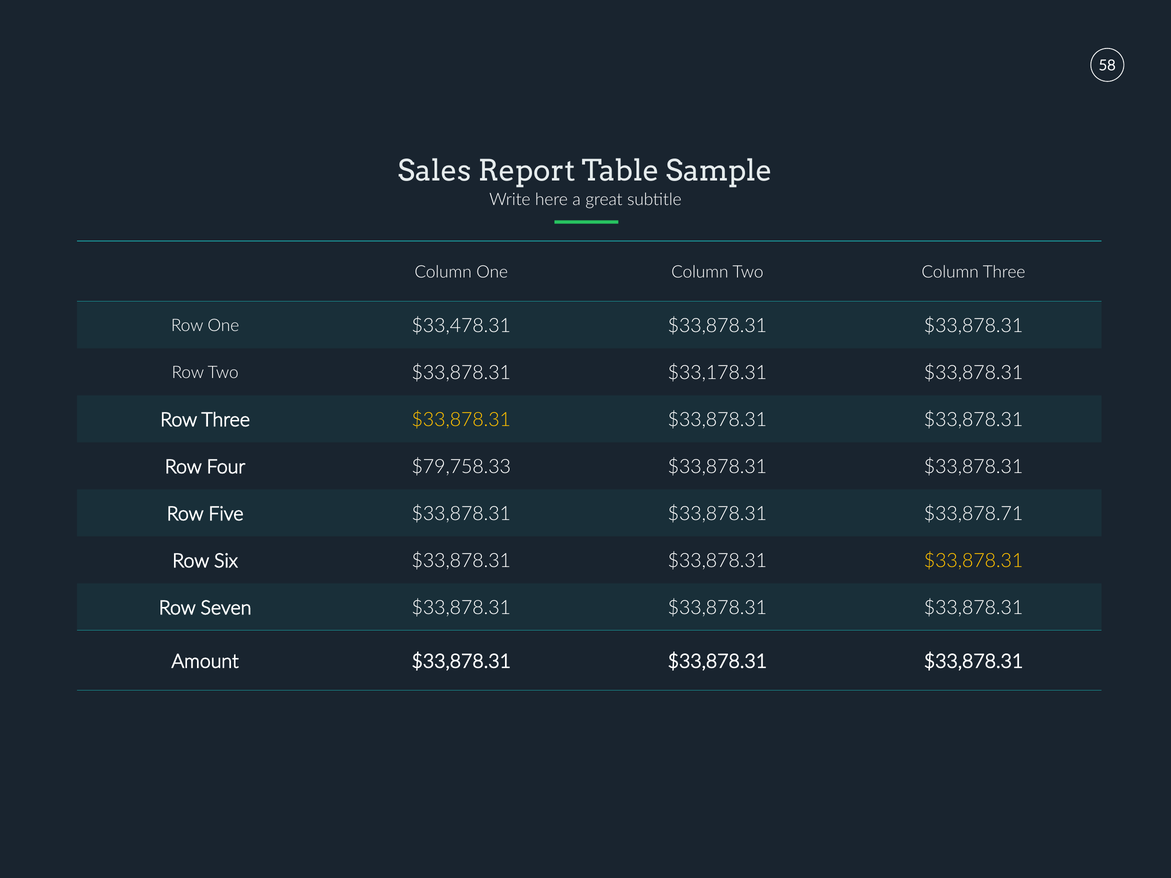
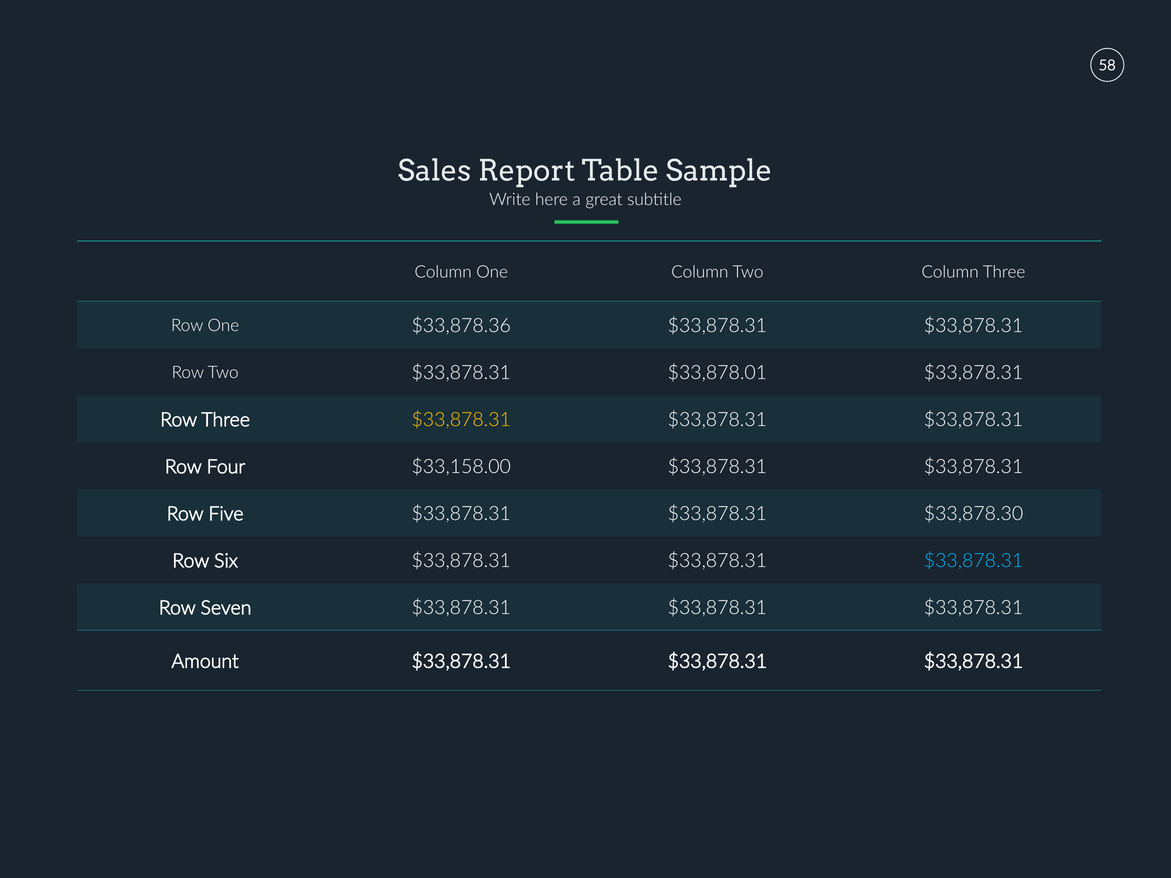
$33,478.31: $33,478.31 -> $33,878.36 (461, 326)
$33,178.31: $33,178.31 -> $33,878.01 (717, 373)
$79,758.33: $79,758.33 -> $33,158.00 (461, 467)
$33,878.71: $33,878.71 -> $33,878.30 (974, 514)
$33,878.31 colour: yellow -> light blue (974, 561)
